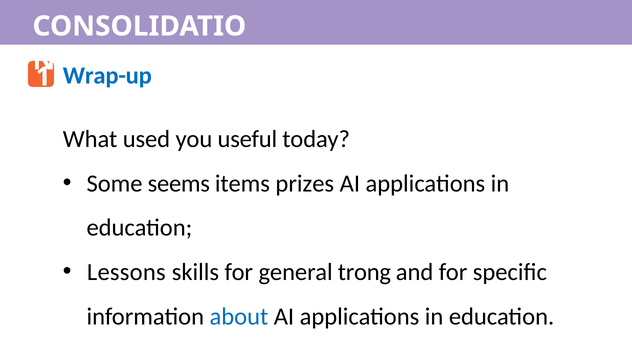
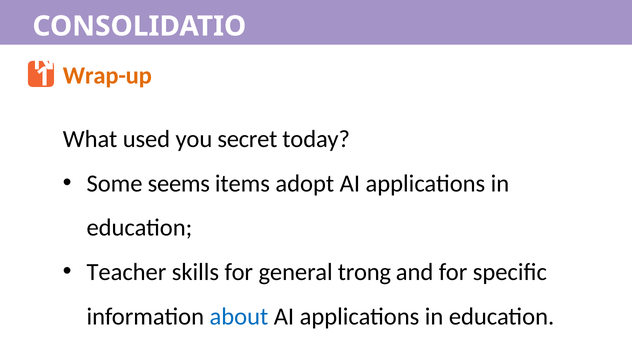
Wrap-up colour: blue -> orange (107, 75)
useful: useful -> secret (247, 139)
prizes: prizes -> adopt (305, 183)
Lessons: Lessons -> Teacher (126, 272)
